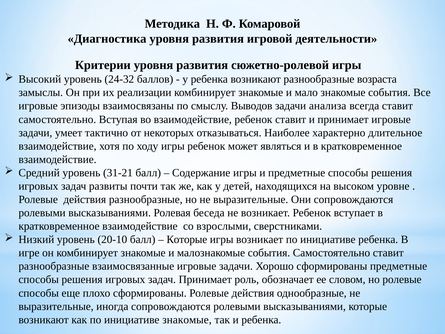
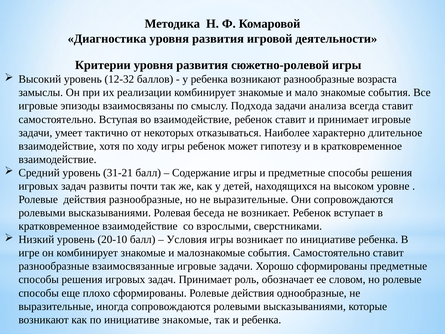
24-32: 24-32 -> 12-32 (119, 79)
Выводов: Выводов -> Подхода (252, 106)
являться: являться -> гипотезу (281, 146)
Которые: Которые -> Условия (187, 239)
